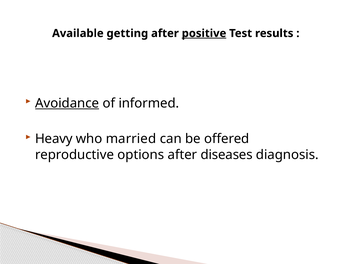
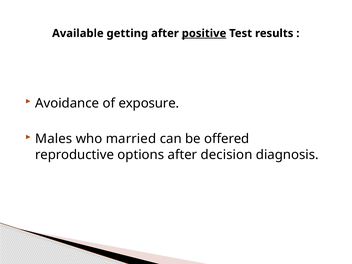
Avoidance underline: present -> none (67, 103)
informed: informed -> exposure (149, 103)
Heavy: Heavy -> Males (54, 139)
diseases: diseases -> decision (227, 155)
